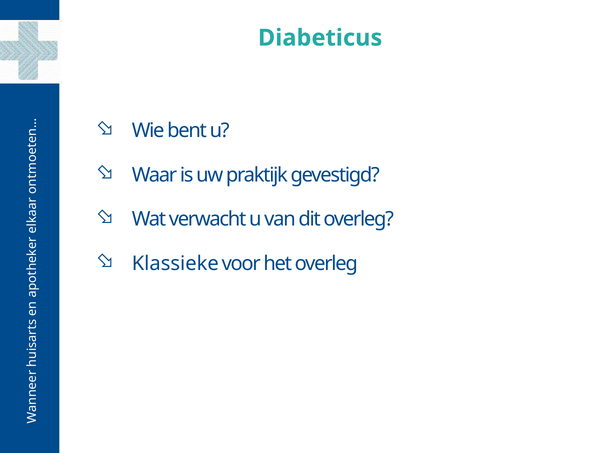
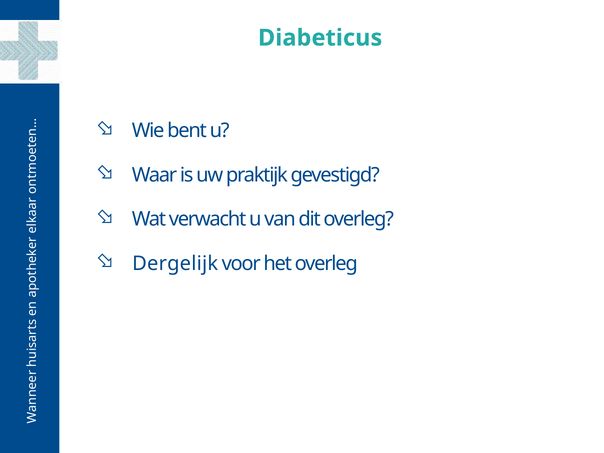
Klassieke: Klassieke -> Dergelijk (175, 264)
